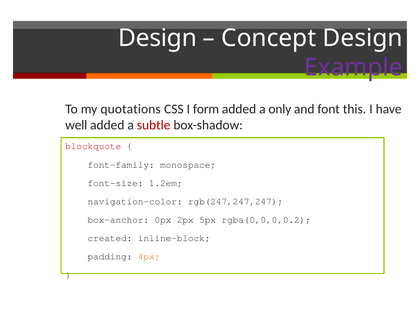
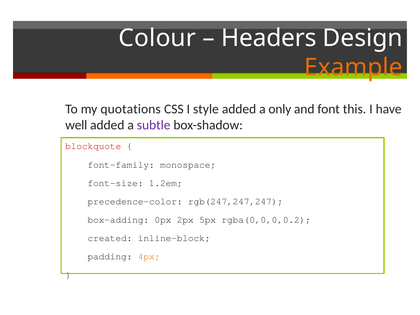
Design: Design -> Colour (157, 38)
Concept: Concept -> Headers (269, 38)
Example colour: purple -> orange (353, 68)
form: form -> style (206, 109)
subtle colour: red -> purple (154, 125)
navigation-color: navigation-color -> precedence-color (135, 201)
box-anchor: box-anchor -> box-adding (118, 220)
